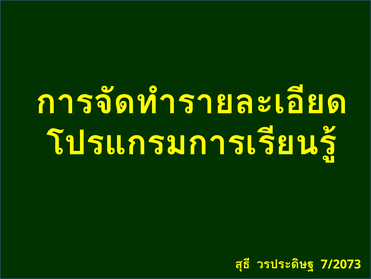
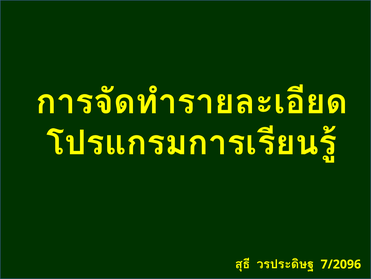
7/2073: 7/2073 -> 7/2096 (341, 264)
